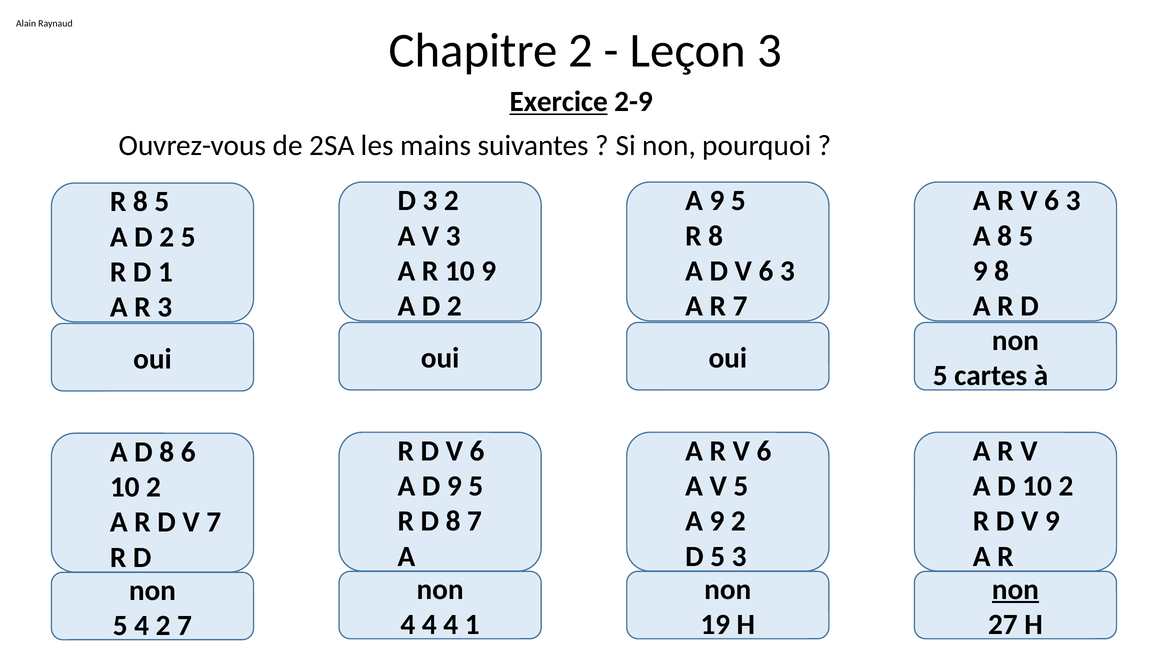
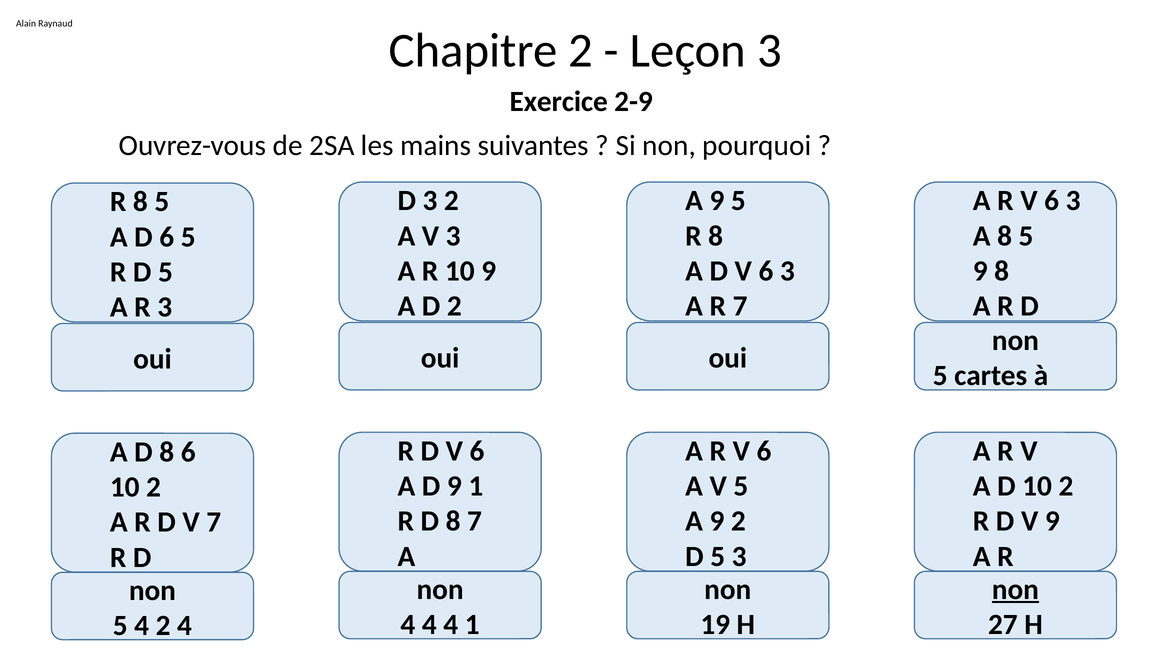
Exercice underline: present -> none (559, 102)
2: 2 -> 6 (167, 237)
D 1: 1 -> 5 (165, 272)
D 9 5: 5 -> 1 (476, 486)
2 7: 7 -> 4 (185, 625)
